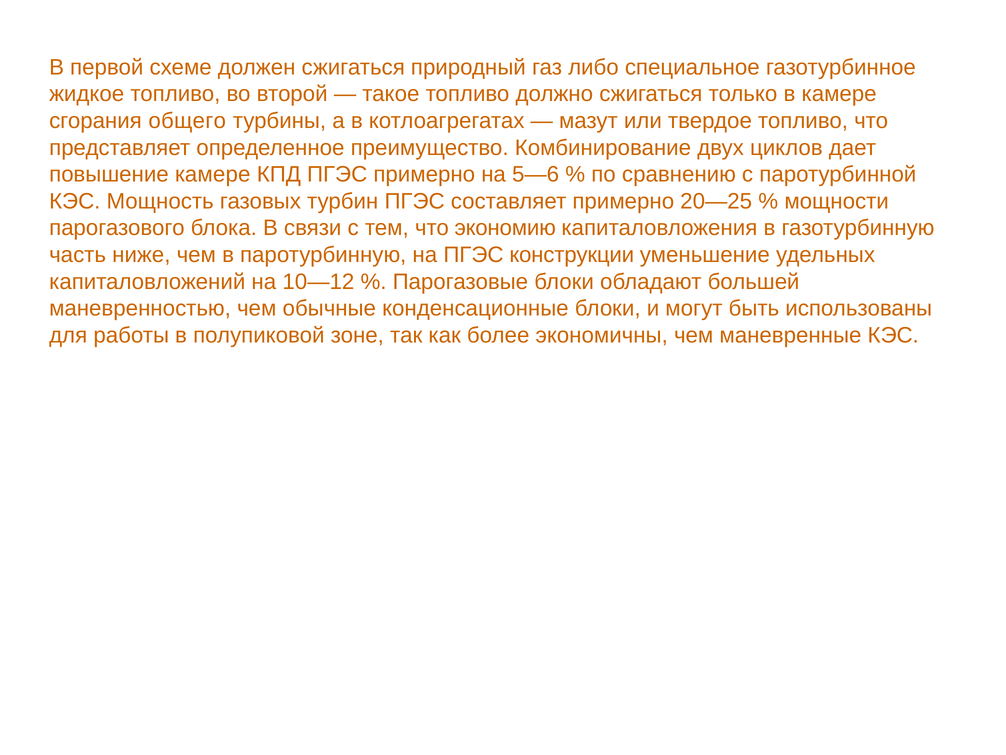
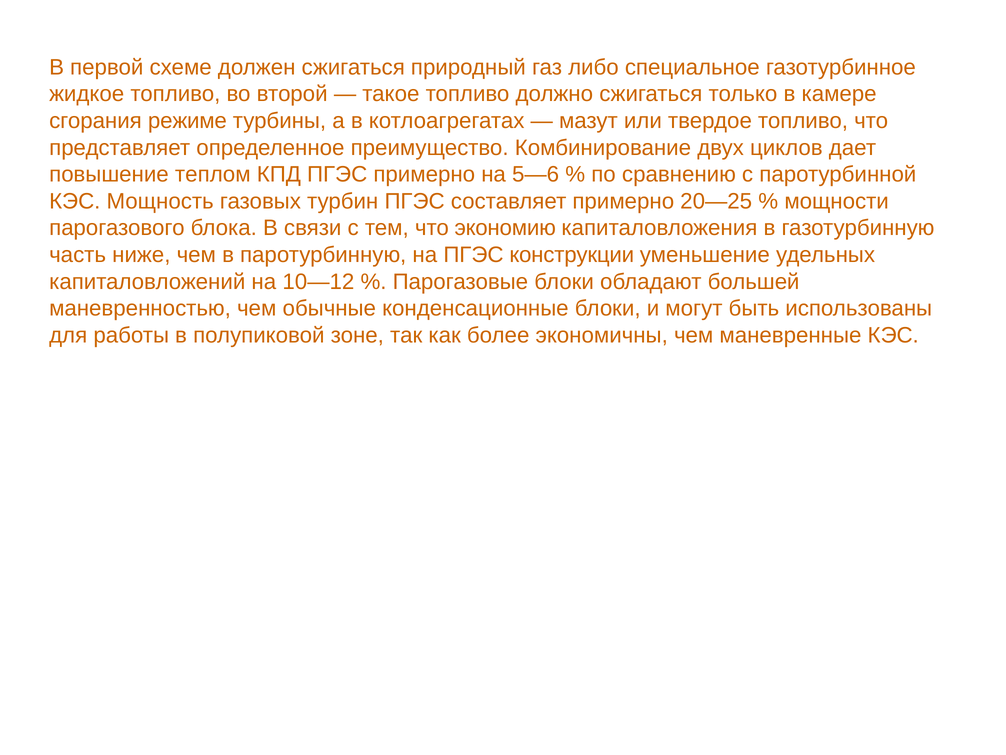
общего: общего -> режиме (187, 121)
повышение камере: камере -> теплом (213, 174)
